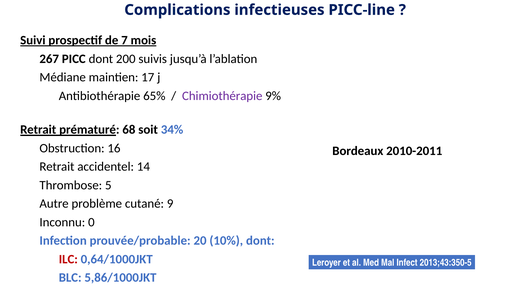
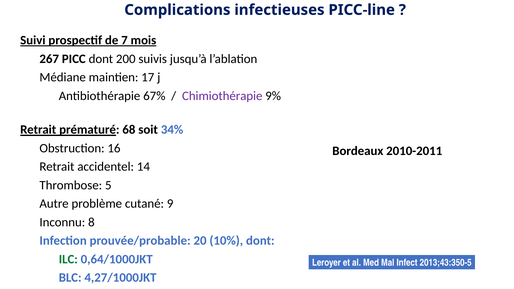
65%: 65% -> 67% (154, 96)
0: 0 -> 8 (91, 222)
ILC colour: red -> green (68, 259)
5,86/1000JKT: 5,86/1000JKT -> 4,27/1000JKT (120, 278)
